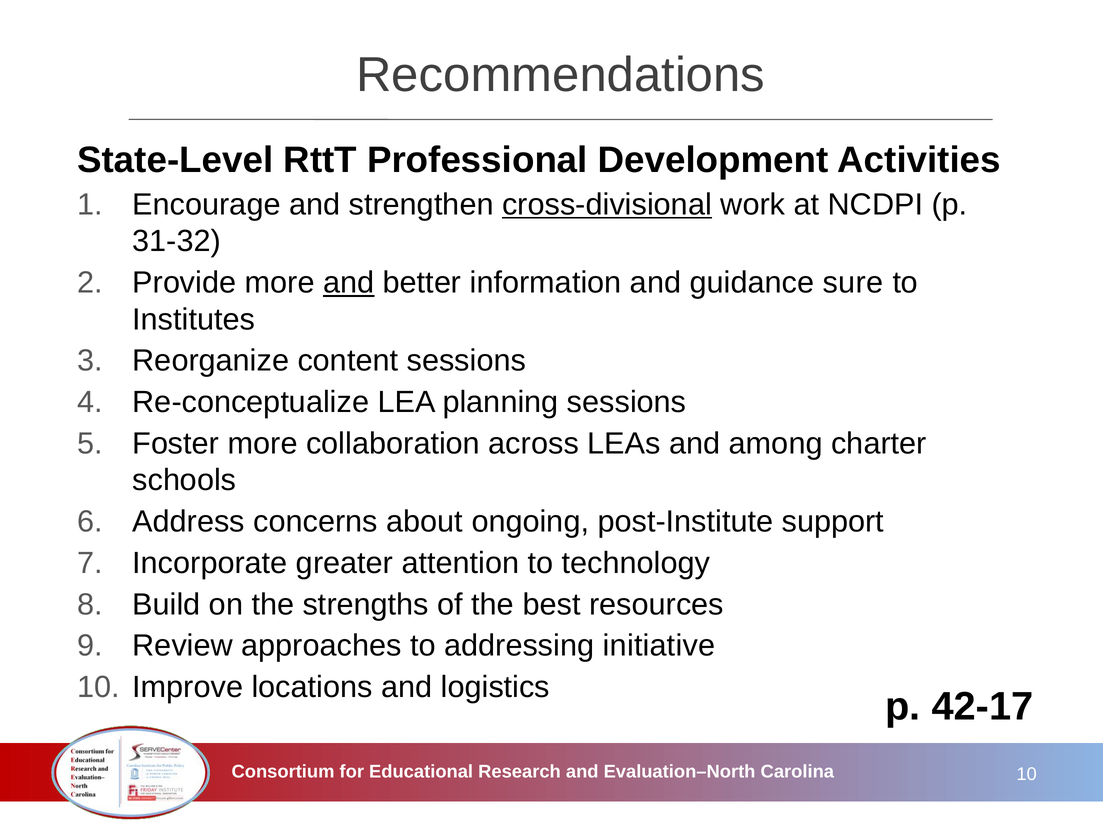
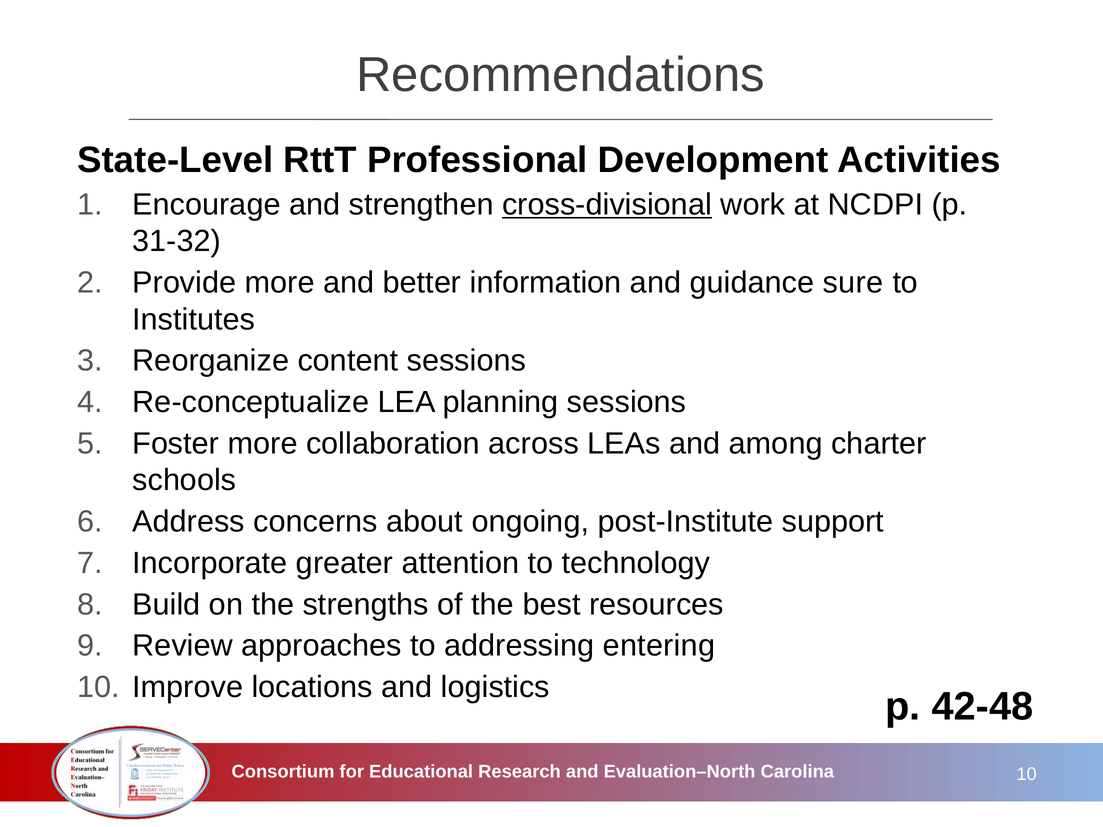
and underline: present -> none (349, 283)
initiative: initiative -> entering (659, 646)
42-17: 42-17 -> 42-48 (983, 707)
